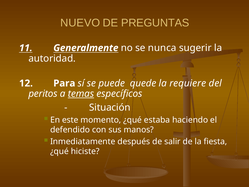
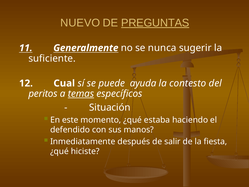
PREGUNTAS underline: none -> present (155, 23)
autoridad: autoridad -> suficiente (52, 58)
Para: Para -> Cual (64, 83)
quede: quede -> ayuda (143, 83)
requiere: requiere -> contesto (188, 83)
